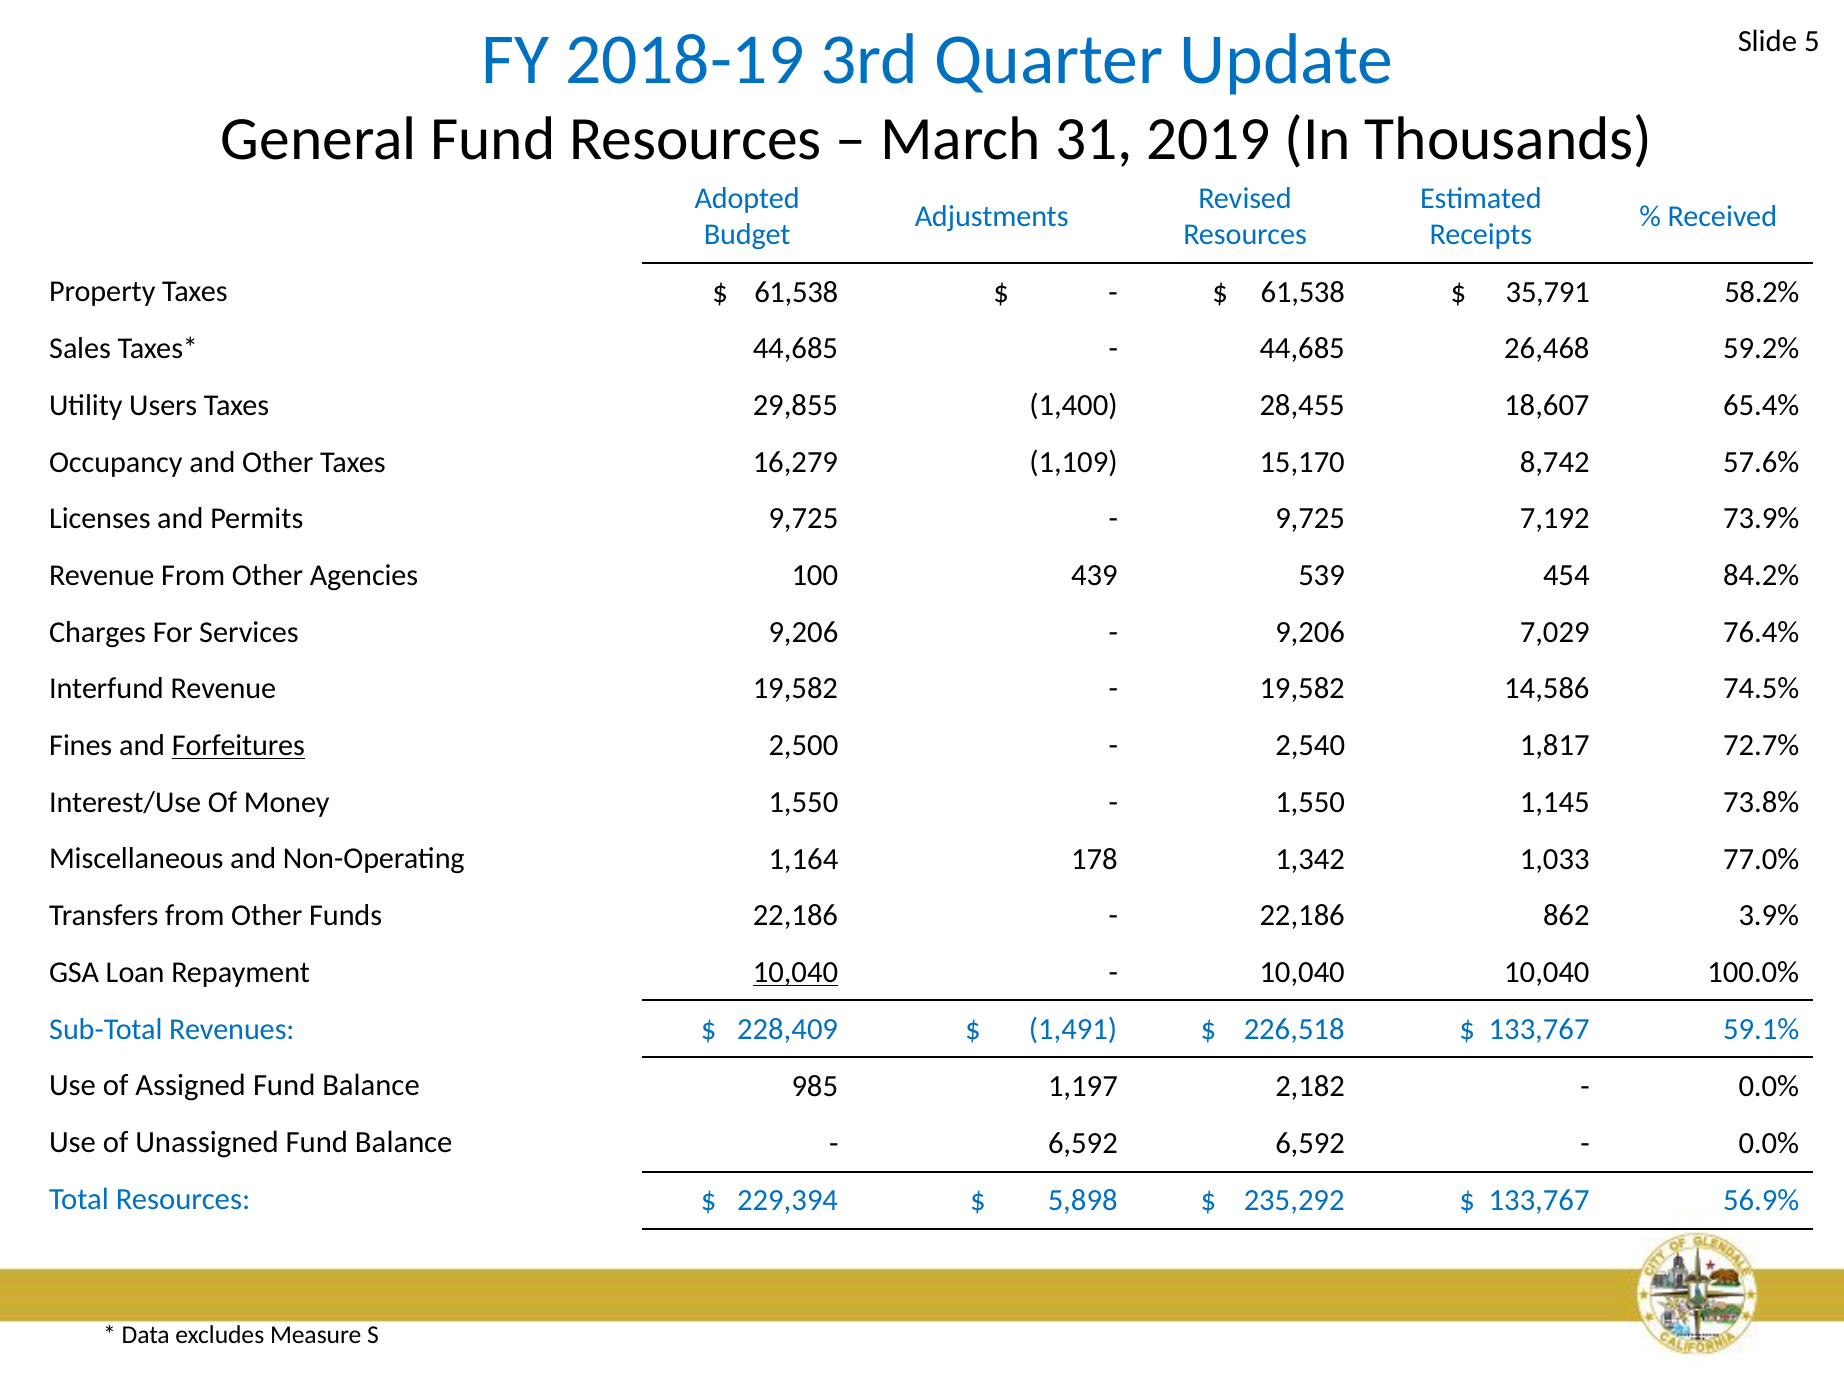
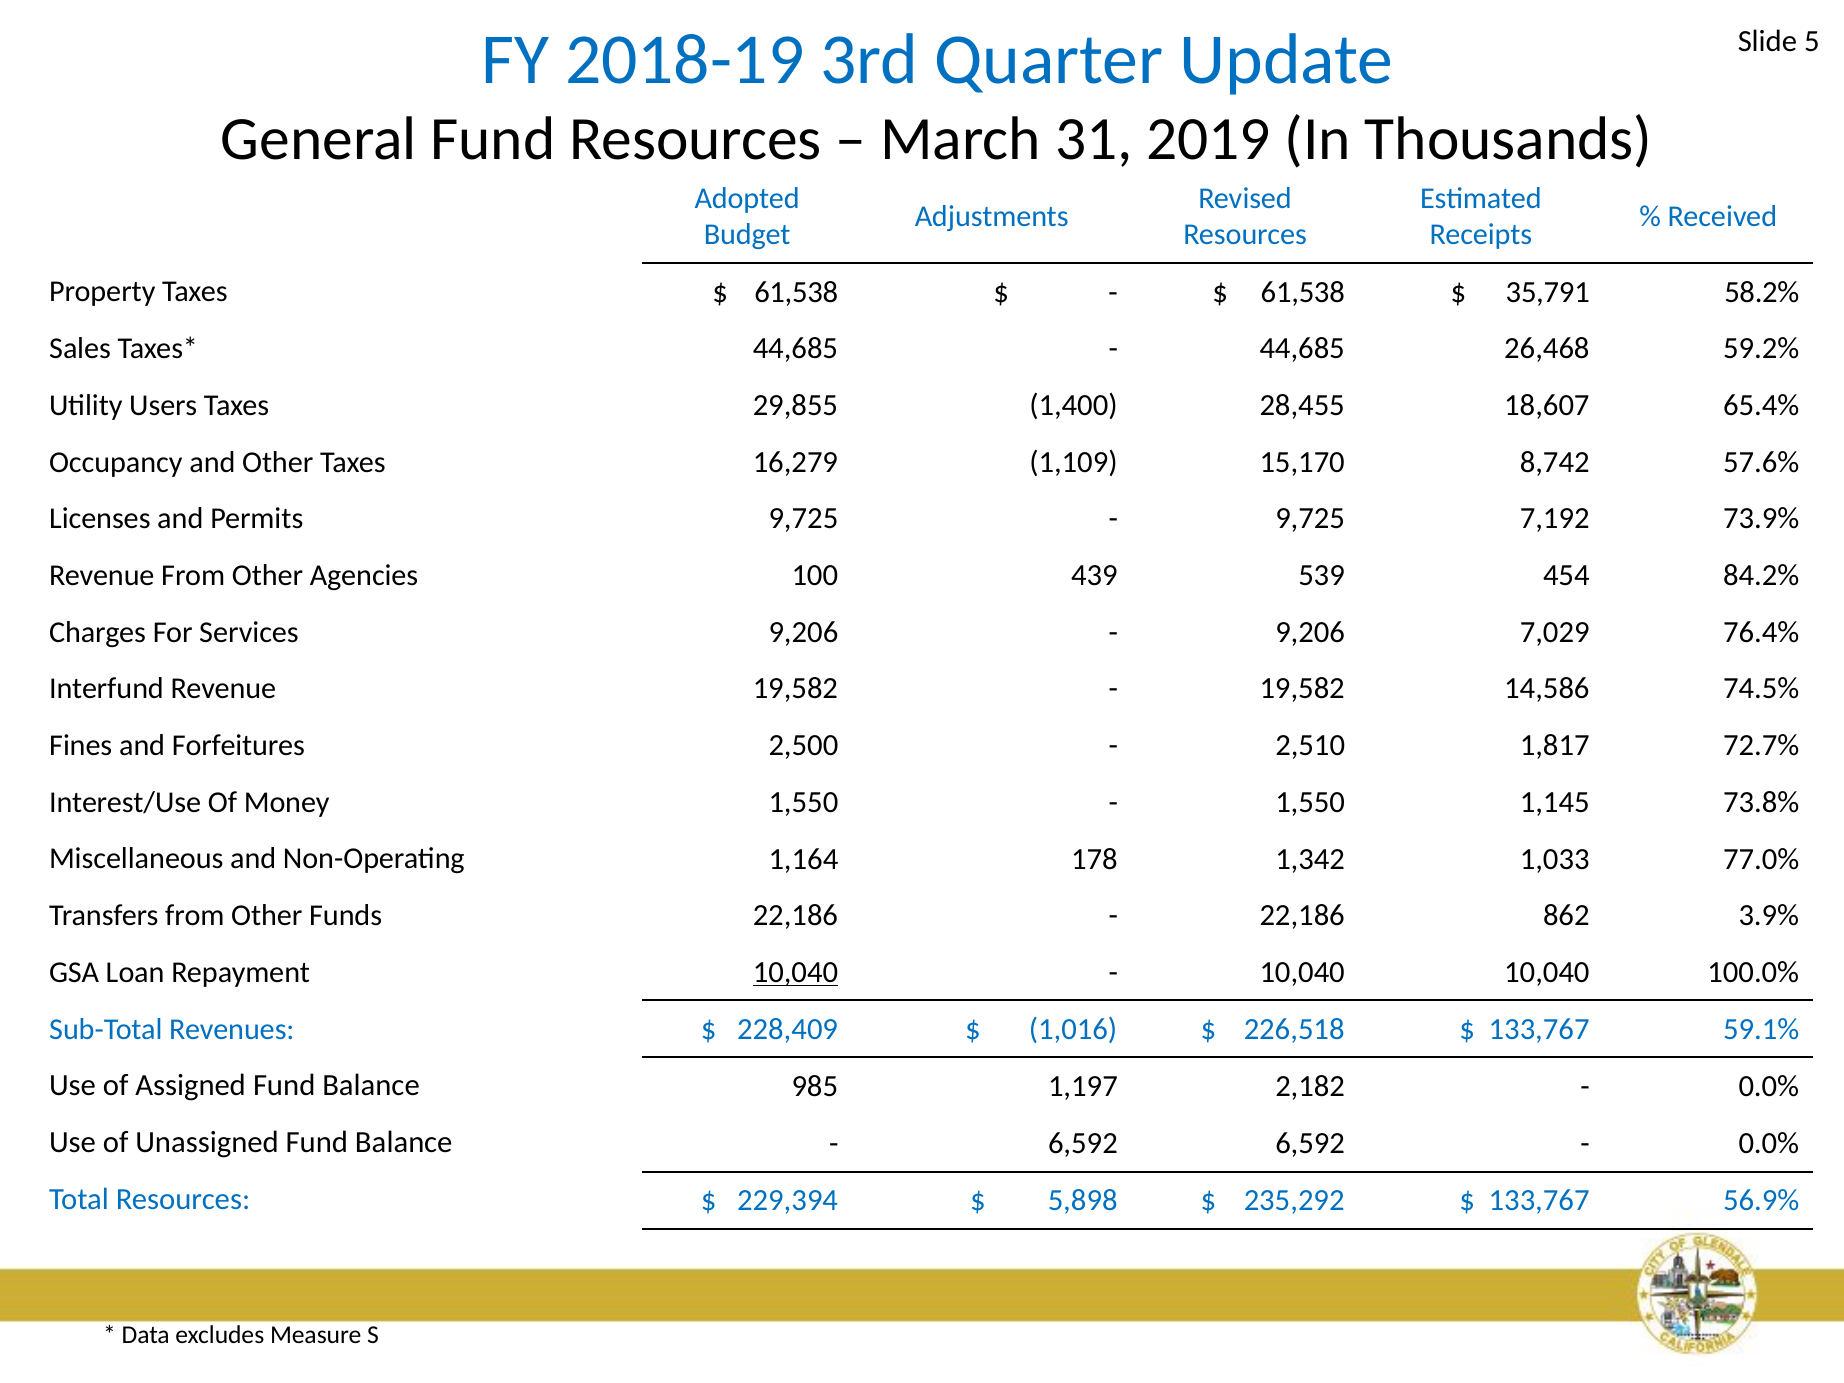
Forfeitures underline: present -> none (238, 746)
2,540: 2,540 -> 2,510 (1310, 746)
1,491: 1,491 -> 1,016 (1073, 1029)
